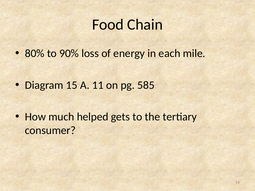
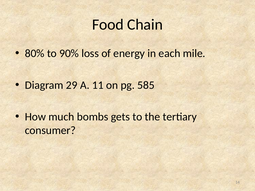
15: 15 -> 29 (72, 85)
helped: helped -> bombs (93, 117)
